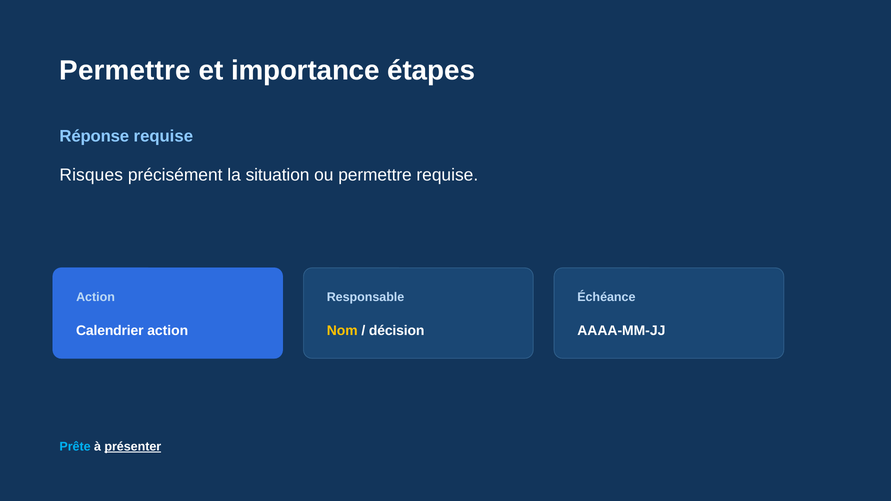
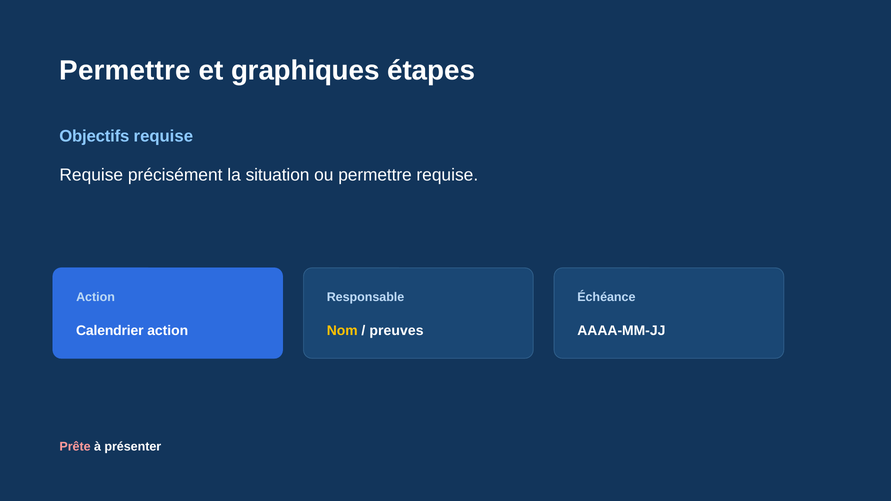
importance: importance -> graphiques (305, 71)
Réponse: Réponse -> Objectifs (94, 136)
Risques: Risques -> Requise (91, 175)
décision: décision -> preuves (397, 331)
Prête colour: light blue -> pink (75, 447)
présenter underline: present -> none (133, 447)
